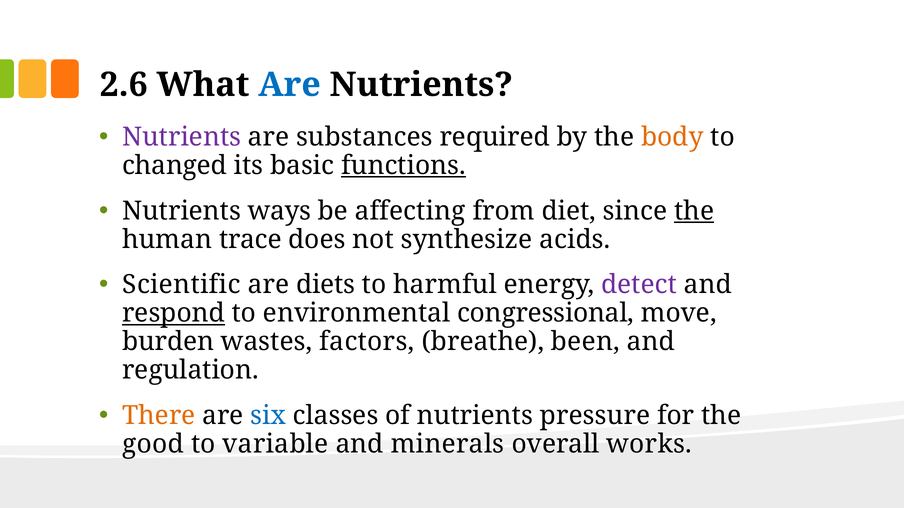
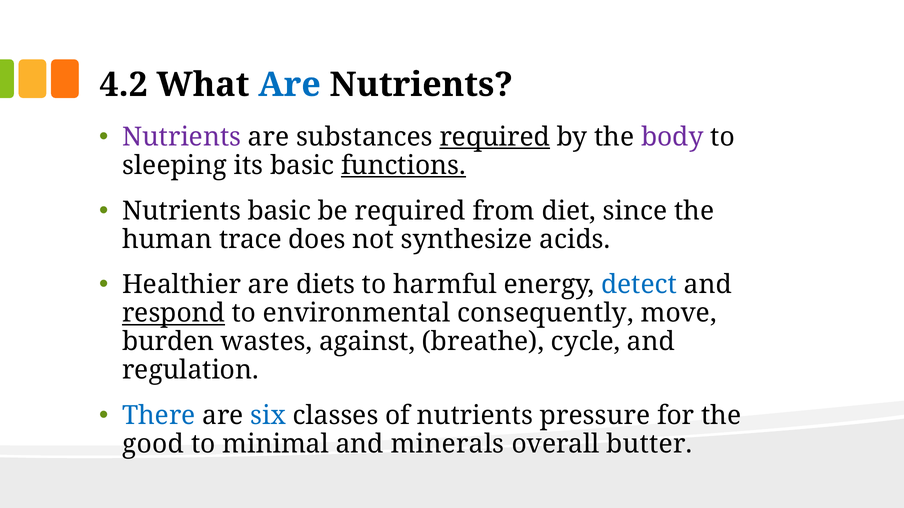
2.6: 2.6 -> 4.2 (124, 85)
required underline: none -> present (495, 137)
body colour: orange -> purple (672, 137)
changed: changed -> sleeping (174, 166)
Nutrients ways: ways -> basic (279, 211)
be affecting: affecting -> required (410, 211)
the underline: present -> none (694, 211)
Scientific: Scientific -> Healthier (182, 285)
detect colour: purple -> blue (639, 285)
congressional: congressional -> consequently (545, 314)
factors: factors -> against (367, 342)
been: been -> cycle (586, 342)
There colour: orange -> blue (159, 416)
variable: variable -> minimal (276, 445)
works: works -> butter (649, 445)
